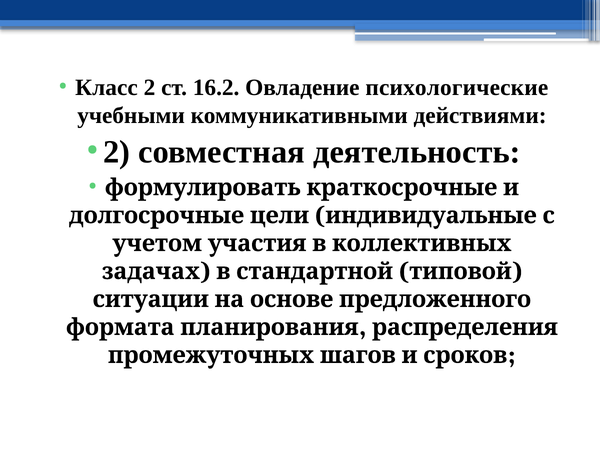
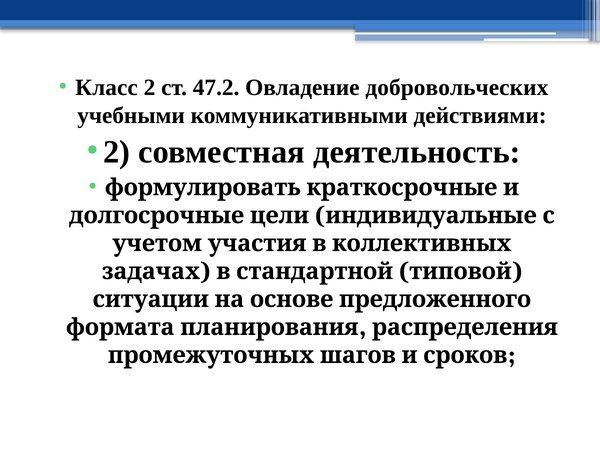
16.2: 16.2 -> 47.2 (216, 88)
психологические: психологические -> добровольческих (457, 88)
